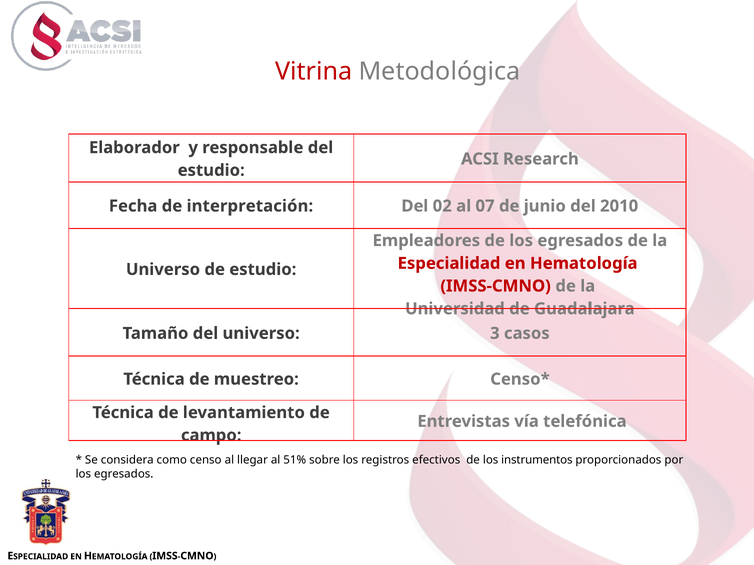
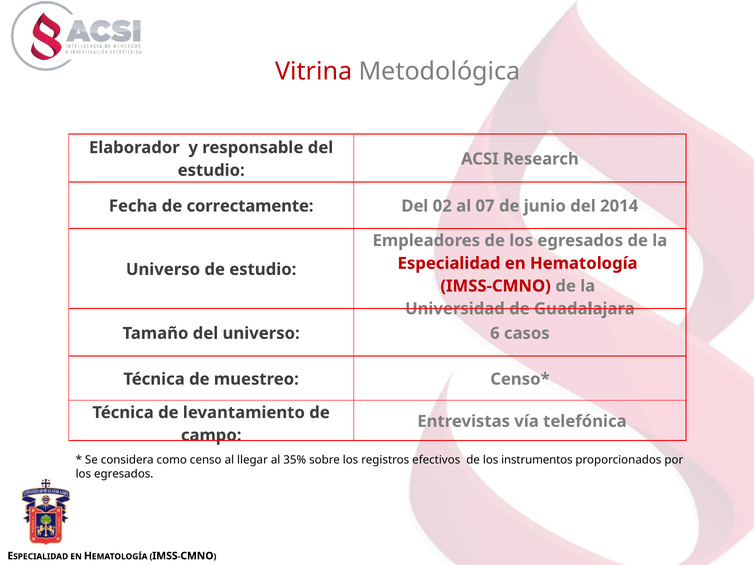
interpretación: interpretación -> correctamente (250, 206)
2010: 2010 -> 2014 (619, 206)
3: 3 -> 6 (495, 334)
51%: 51% -> 35% (295, 460)
